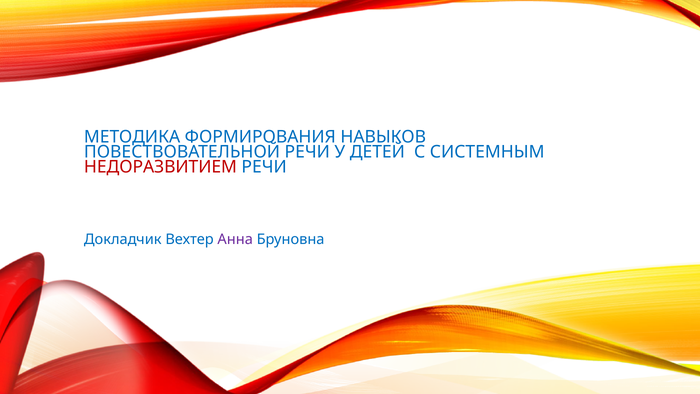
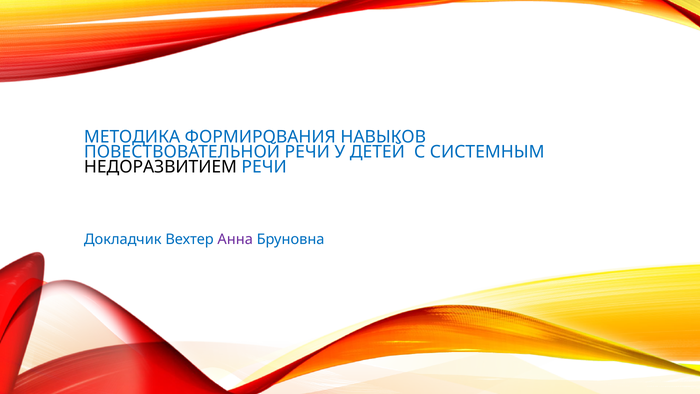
НЕДОРАЗВИТИЕМ colour: red -> black (160, 167)
